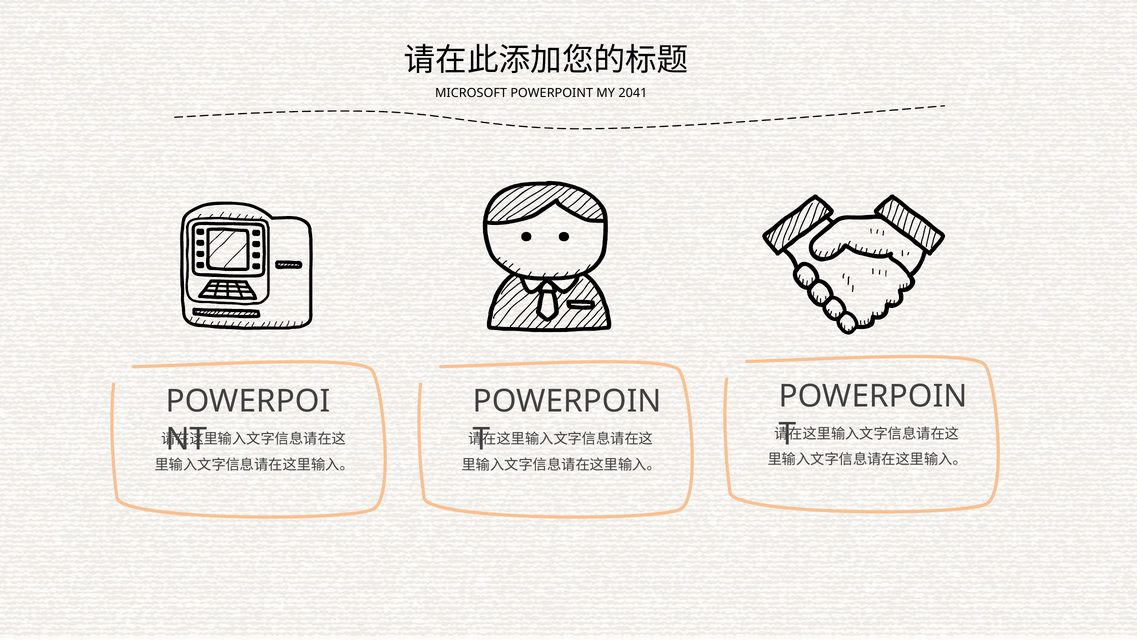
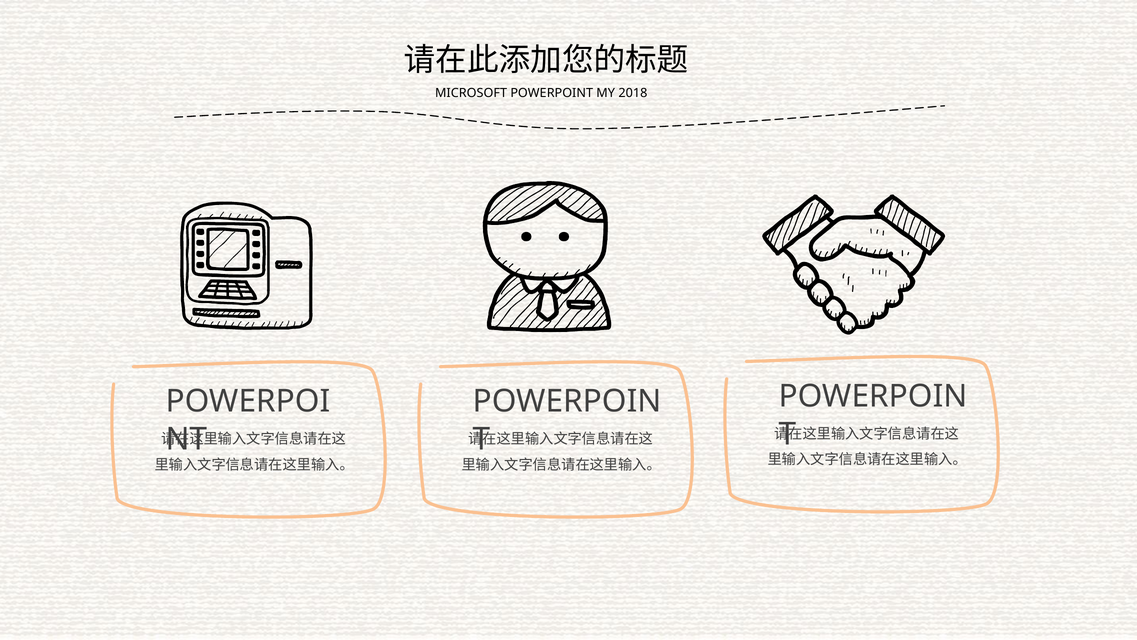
2041: 2041 -> 2018 (633, 93)
